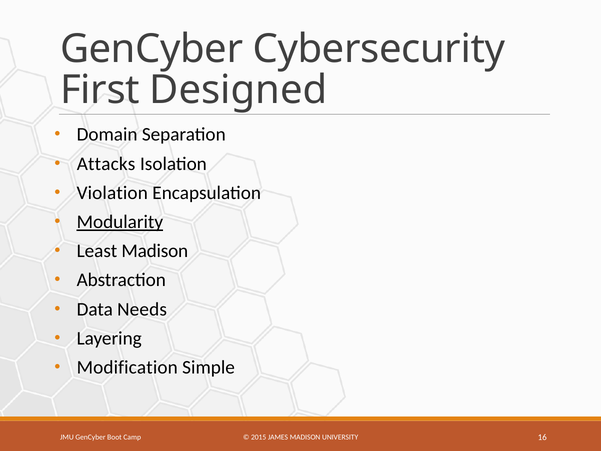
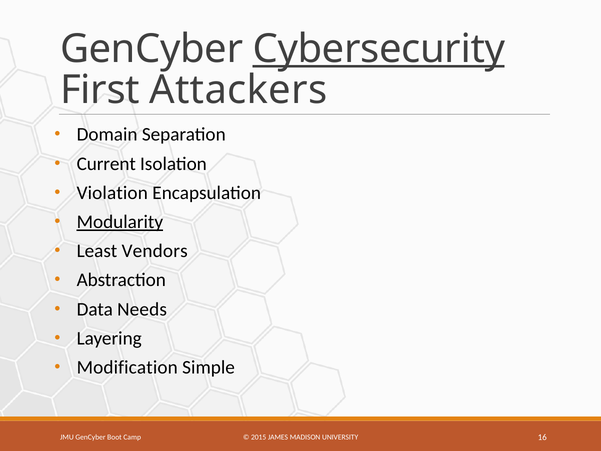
Cybersecurity underline: none -> present (379, 49)
Designed: Designed -> Attackers (238, 90)
Attacks: Attacks -> Current (106, 164)
Least Madison: Madison -> Vendors (155, 251)
